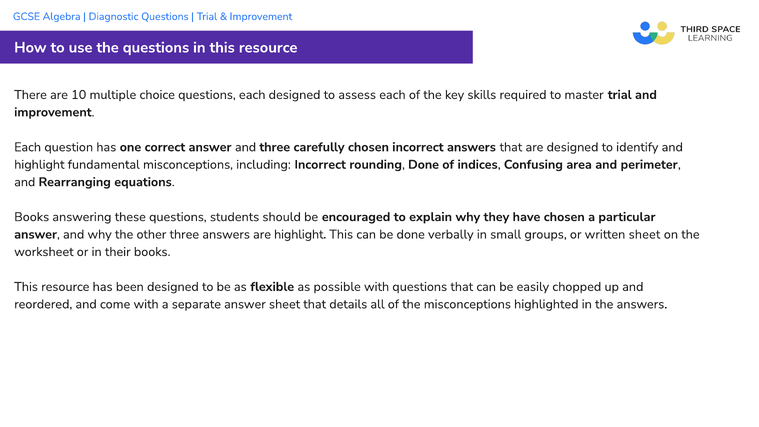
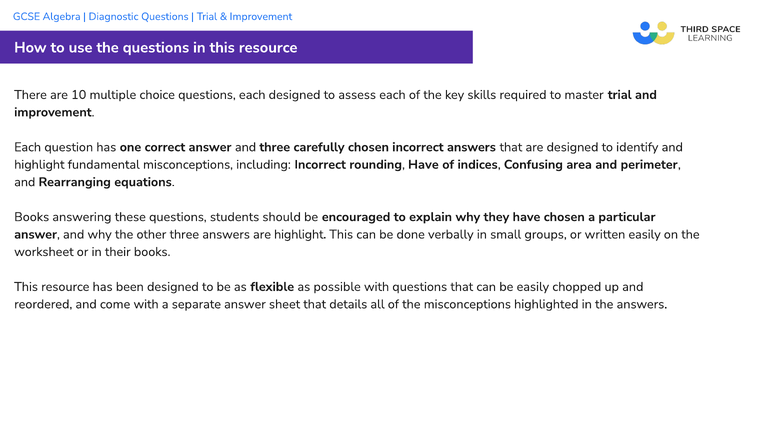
rounding Done: Done -> Have (423, 165)
written sheet: sheet -> easily (645, 234)
